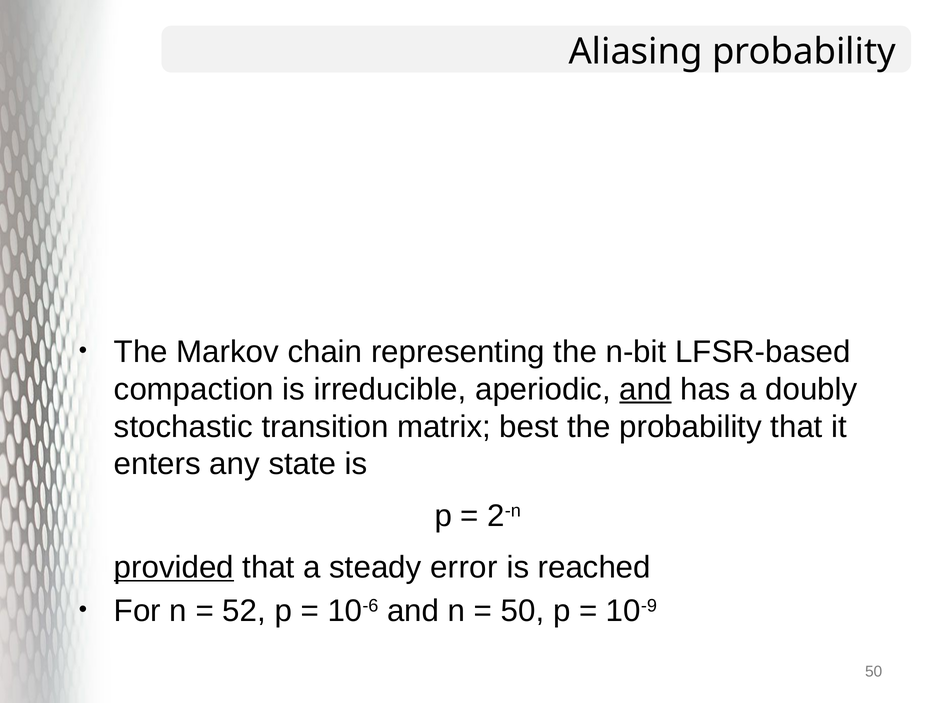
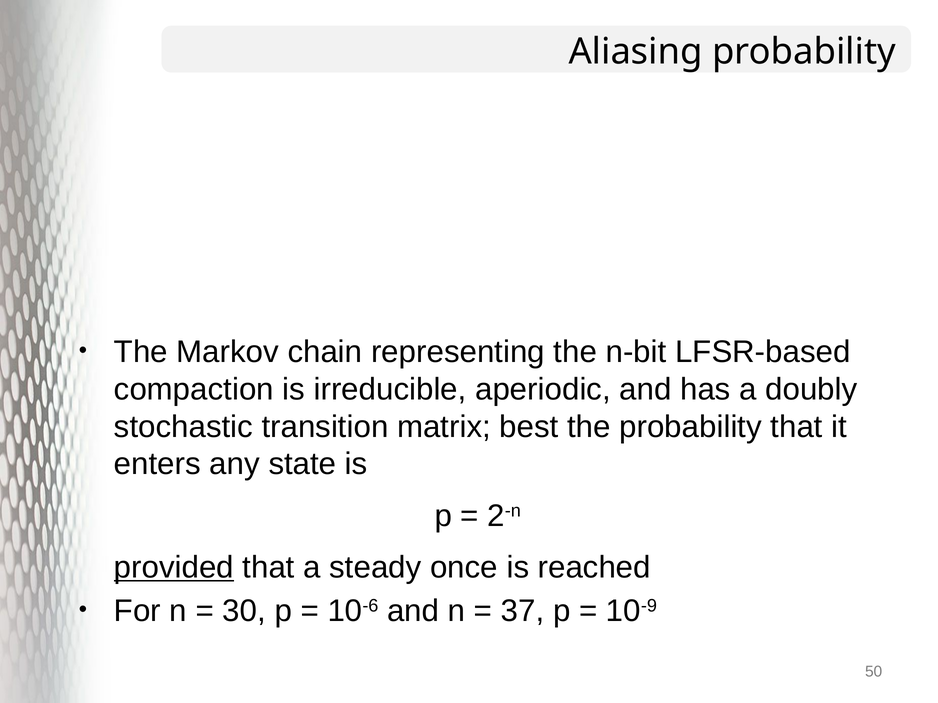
and underline: present -> none (645, 389)
error: error -> once (464, 568)
52: 52 -> 30 (244, 611)
50: 50 -> 37 (523, 611)
